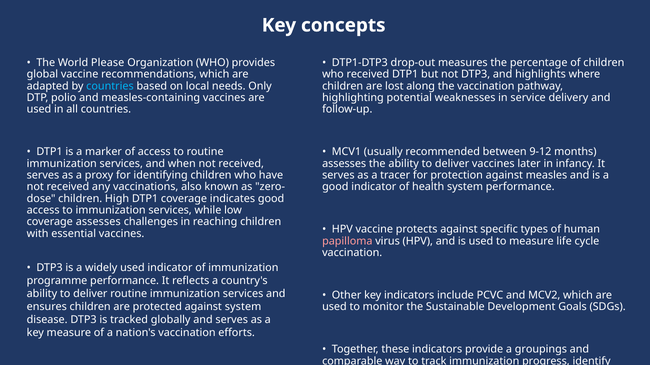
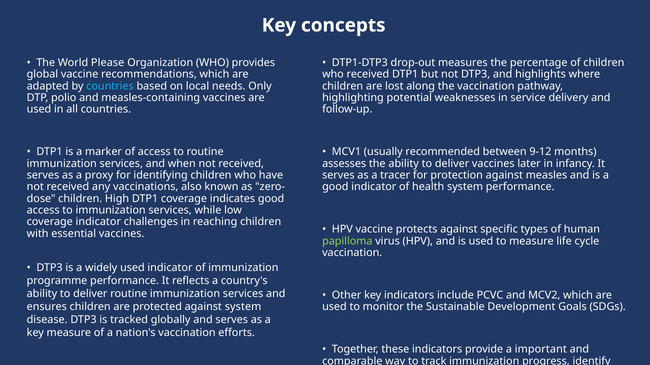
coverage assesses: assesses -> indicator (98, 222)
papilloma colour: pink -> light green (347, 241)
groupings: groupings -> important (541, 350)
